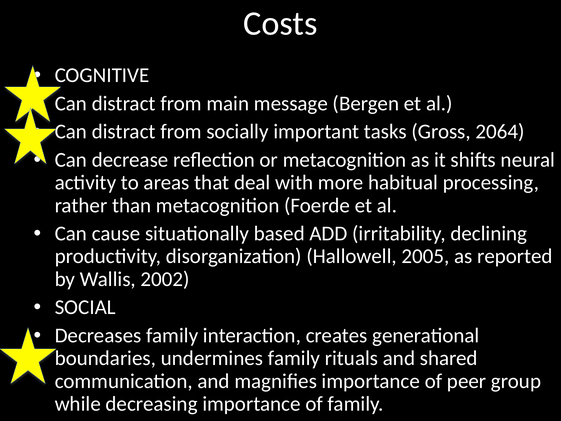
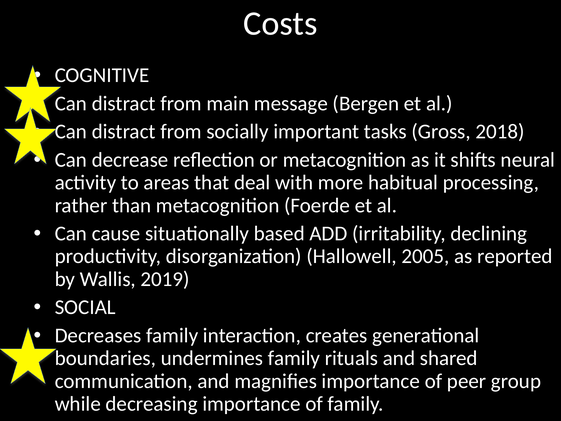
2064: 2064 -> 2018 (500, 132)
2002: 2002 -> 2019 (165, 279)
